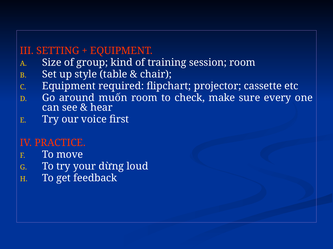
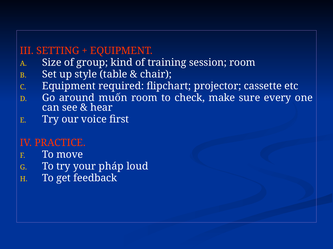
dừng: dừng -> pháp (111, 167)
